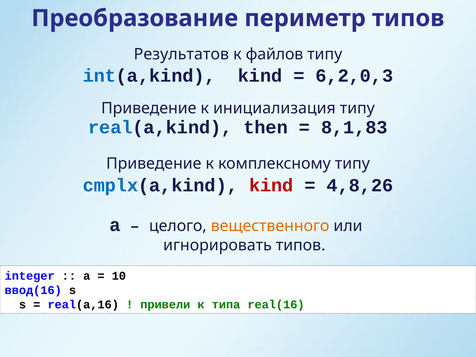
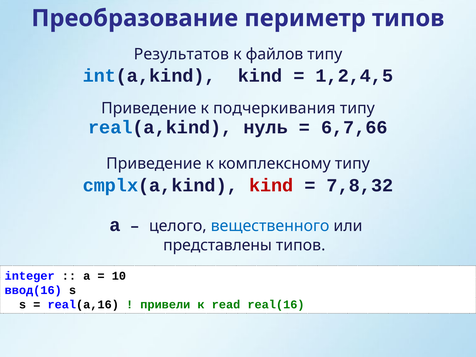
6,2,0,3: 6,2,0,3 -> 1,2,4,5 (354, 76)
инициализация: инициализация -> подчеркивания (274, 108)
then: then -> нуль (266, 127)
8,1,83: 8,1,83 -> 6,7,66 (354, 127)
4,8,26: 4,8,26 -> 7,8,32 (360, 185)
вещественного colour: orange -> blue (270, 226)
игнорировать: игнорировать -> представлены (218, 245)
типа: типа -> read (226, 305)
